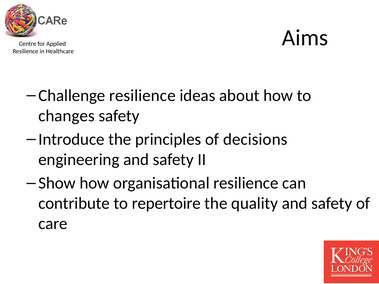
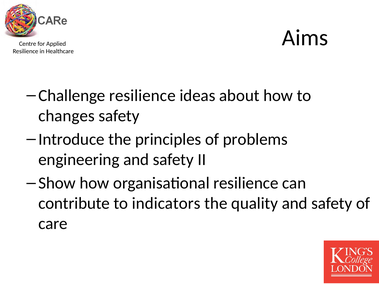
decisions: decisions -> problems (255, 139)
repertoire: repertoire -> indicators (166, 203)
